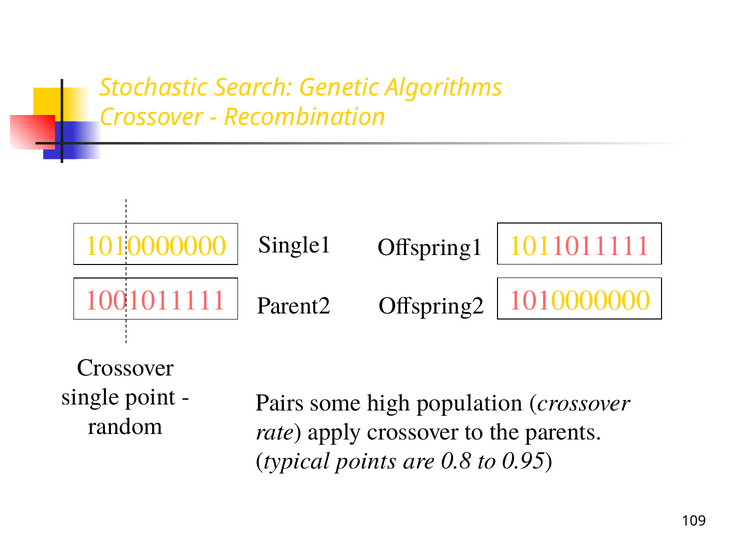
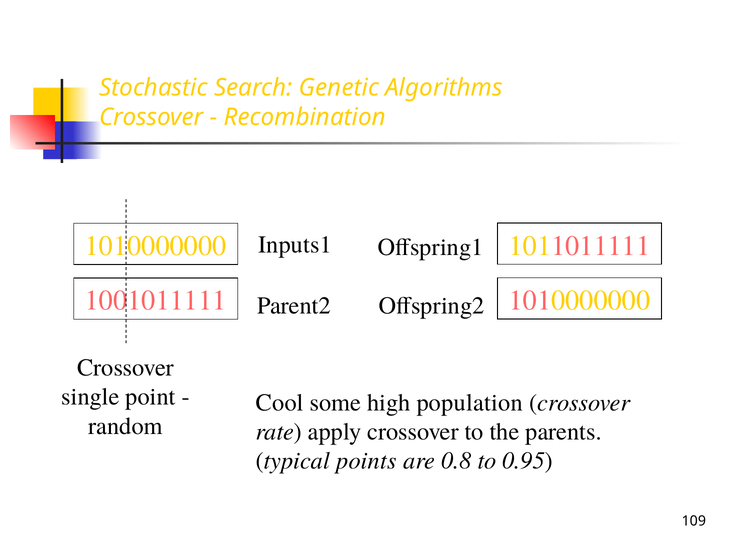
Single1: Single1 -> Inputs1 (295, 245)
Pairs: Pairs -> Cool (280, 402)
